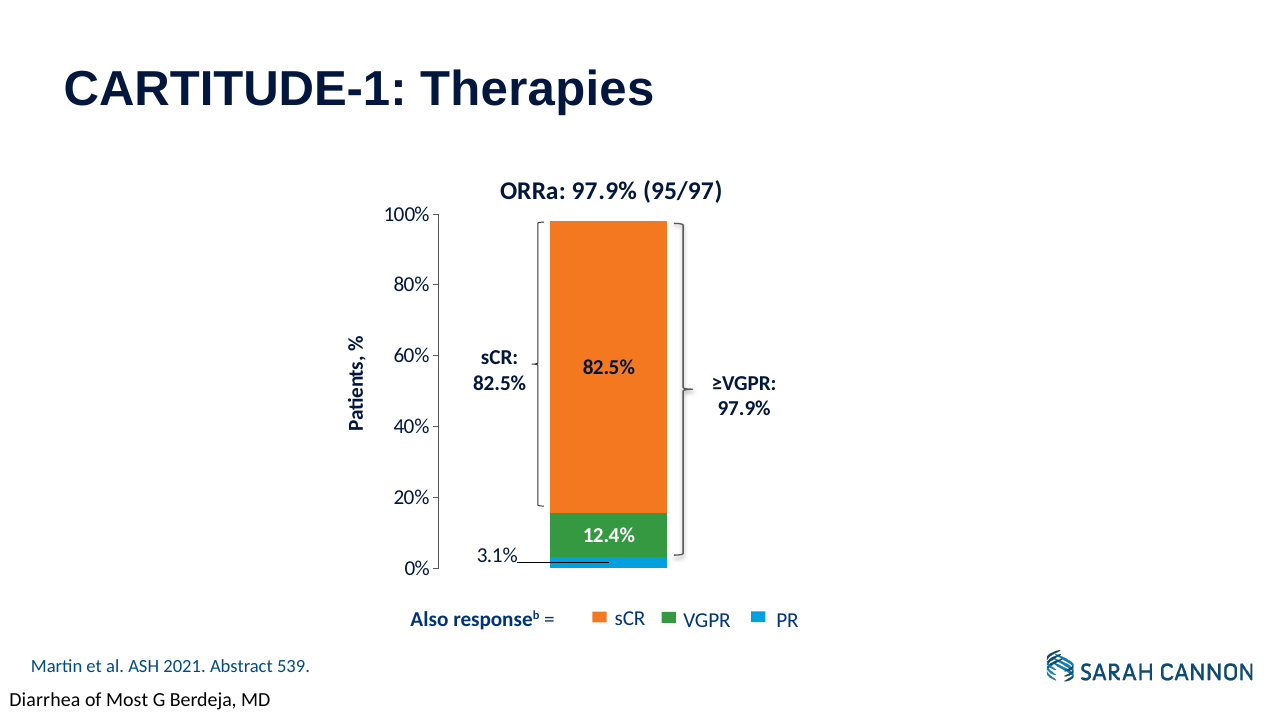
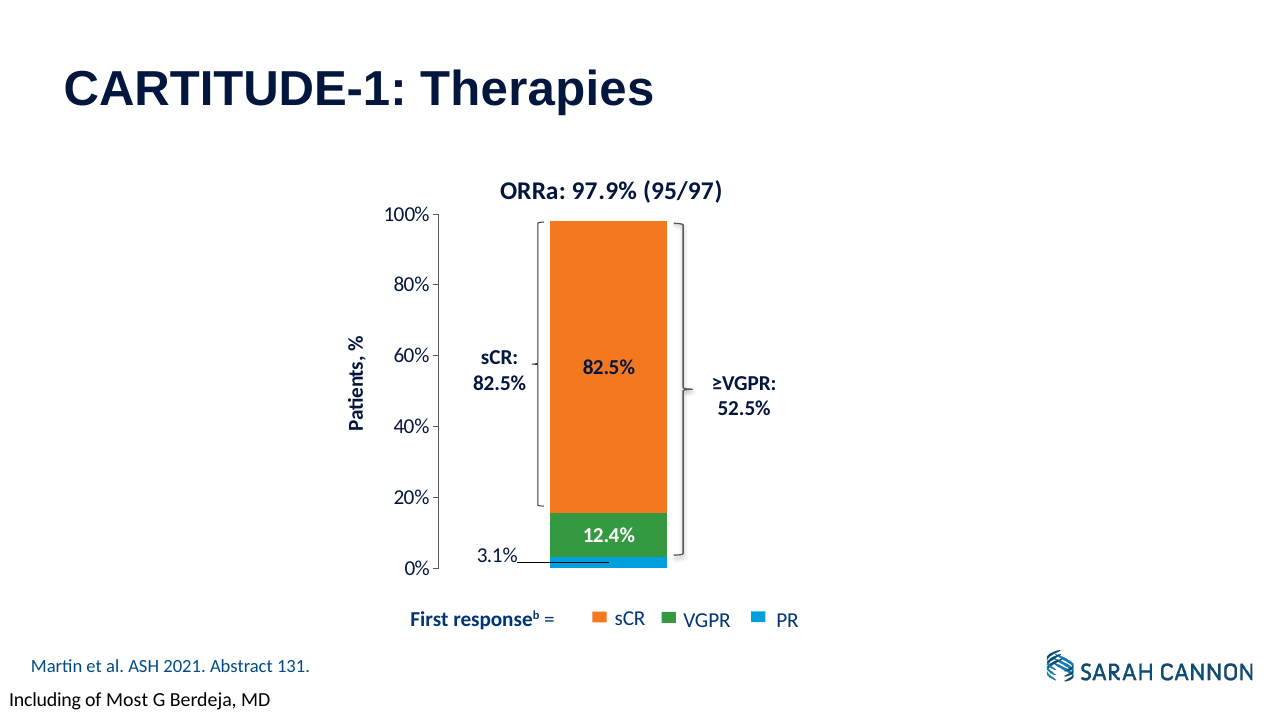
97.9%: 97.9% -> 52.5% (744, 409)
Also: Also -> First (429, 619)
539: 539 -> 131 (294, 666)
Diarrhea: Diarrhea -> Including (45, 700)
